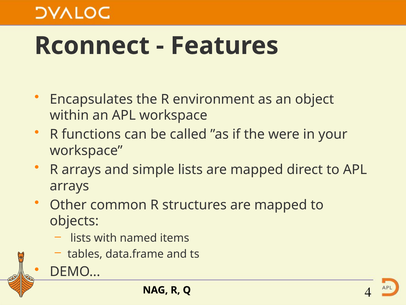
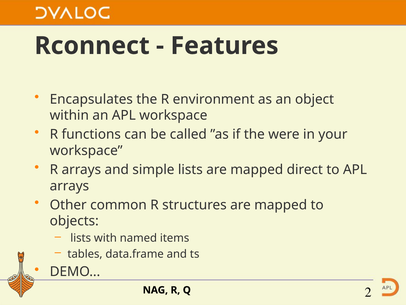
4: 4 -> 2 (368, 292)
